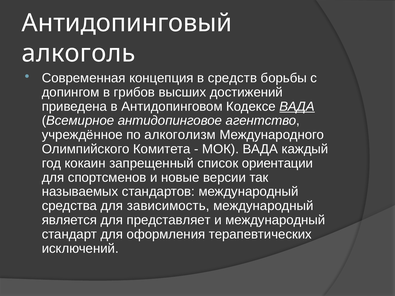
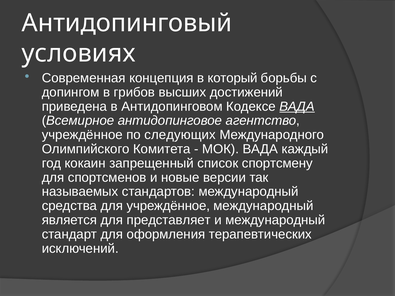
алкоголь: алкоголь -> условиях (79, 53)
средств: средств -> который (233, 78)
алкоголизм: алкоголизм -> следующих (180, 135)
ориентации: ориентации -> спортсмену (277, 163)
для зависимость: зависимость -> учреждённое (168, 206)
